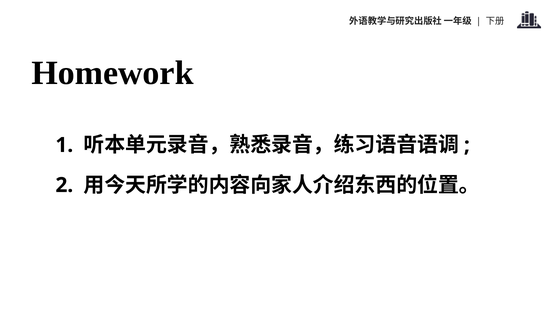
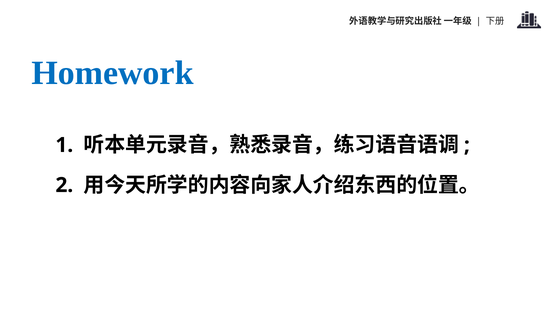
Homework colour: black -> blue (112, 73)
